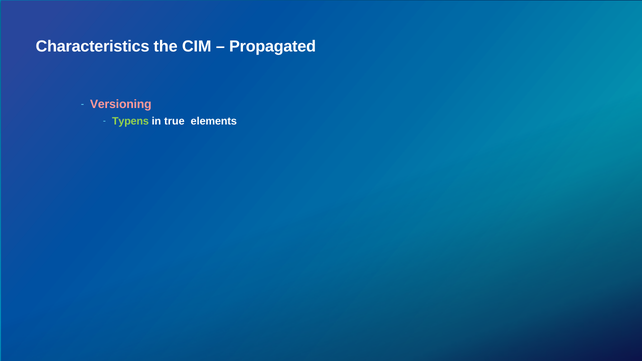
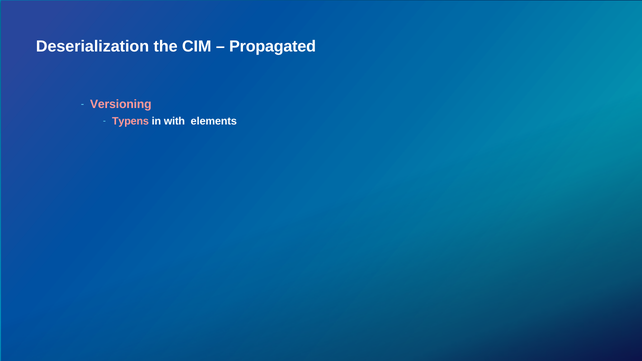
Characteristics: Characteristics -> Deserialization (93, 47)
Typens colour: light green -> pink (130, 121)
true: true -> with (175, 121)
